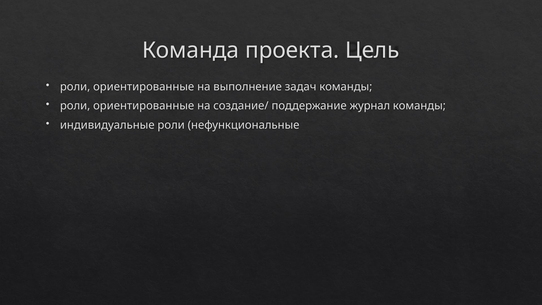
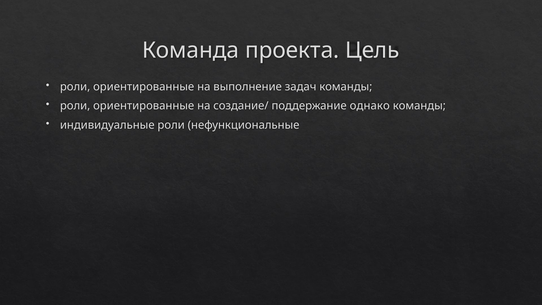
журнал: журнал -> однако (370, 106)
